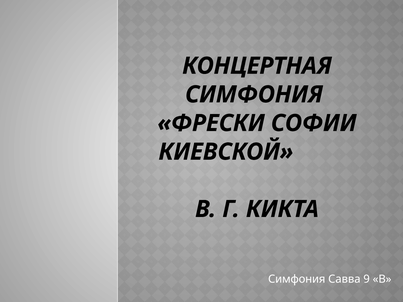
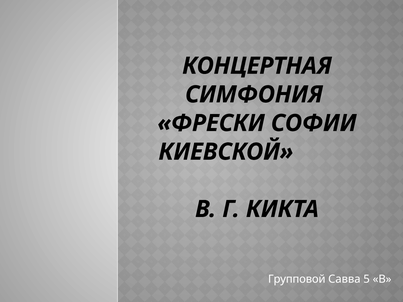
Симфония: Симфония -> Групповой (297, 279)
9: 9 -> 5 (367, 279)
